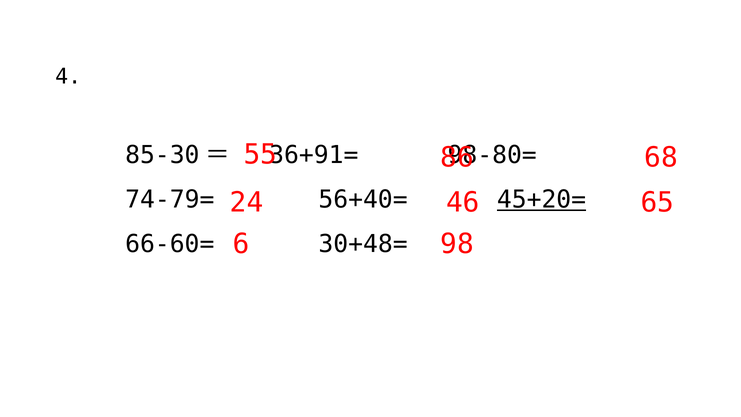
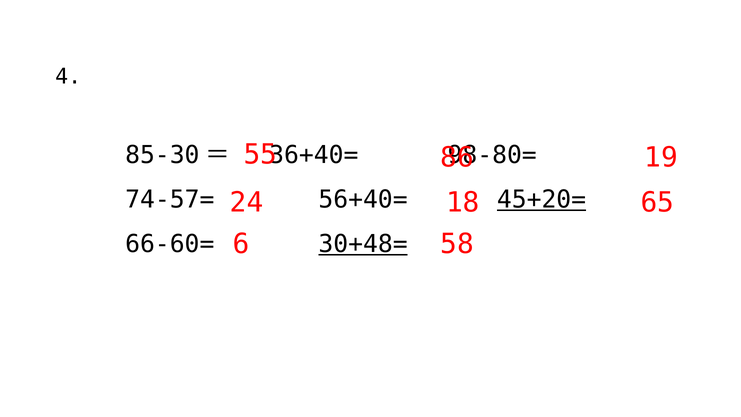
68: 68 -> 19 (661, 157)
36+91=: 36+91= -> 36+40= (314, 155)
74-79=: 74-79= -> 74-57= (170, 199)
46: 46 -> 18 (463, 202)
98: 98 -> 58 (457, 244)
30+48= underline: none -> present (363, 244)
